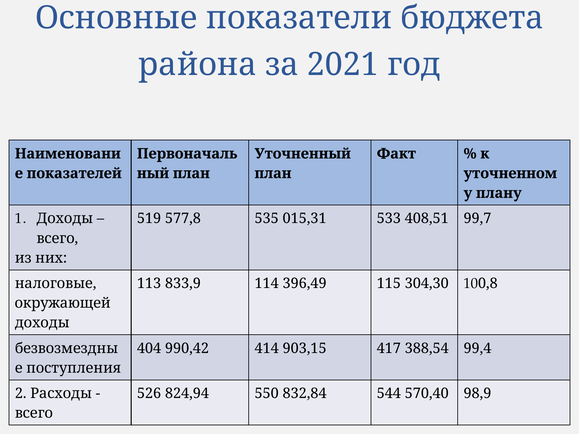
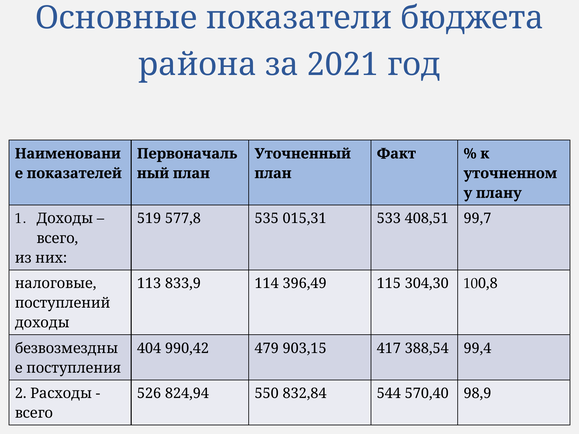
окружающей: окружающей -> поступлений (63, 303)
414: 414 -> 479 (267, 348)
